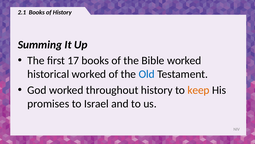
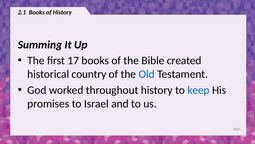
Bible worked: worked -> created (184, 61)
historical worked: worked -> country (89, 74)
keep colour: orange -> blue (198, 90)
